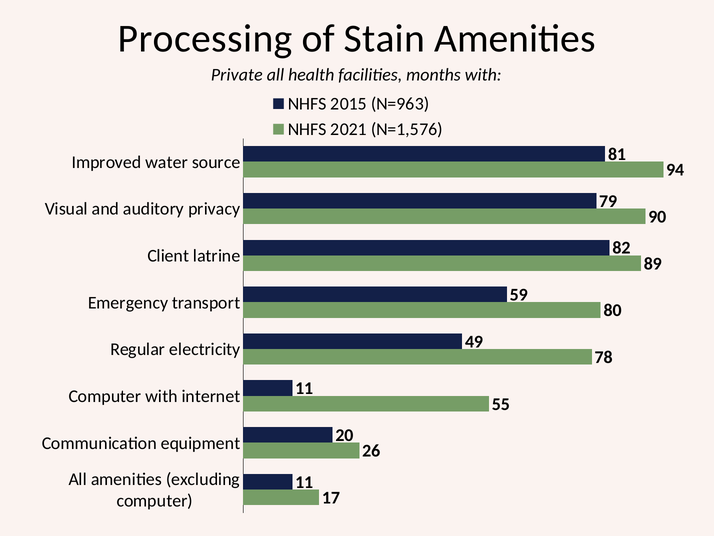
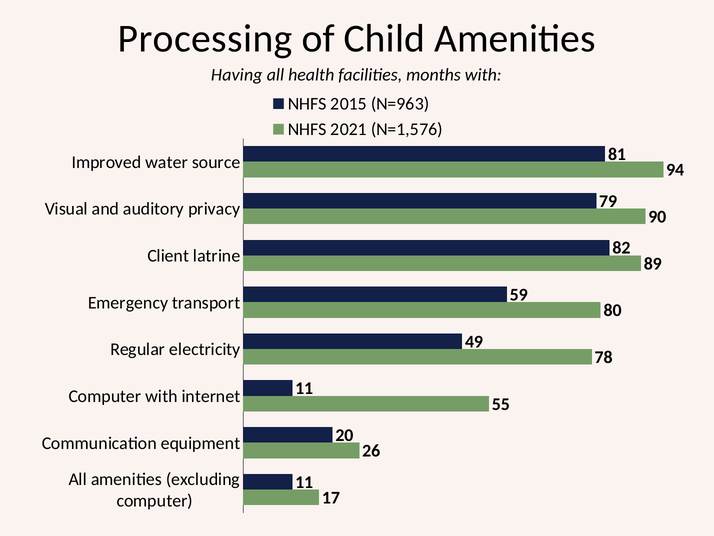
Stain: Stain -> Child (384, 38)
Private: Private -> Having (237, 75)
